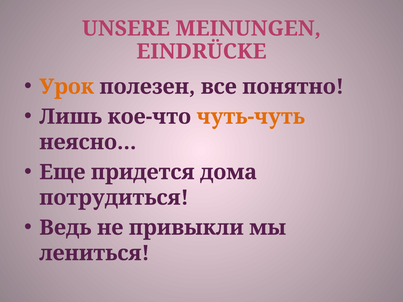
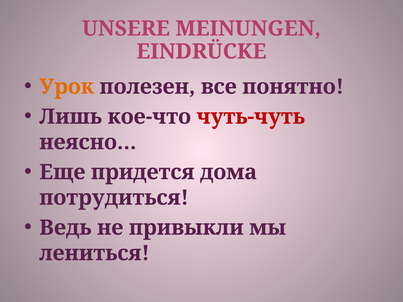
чуть-чуть colour: orange -> red (251, 117)
